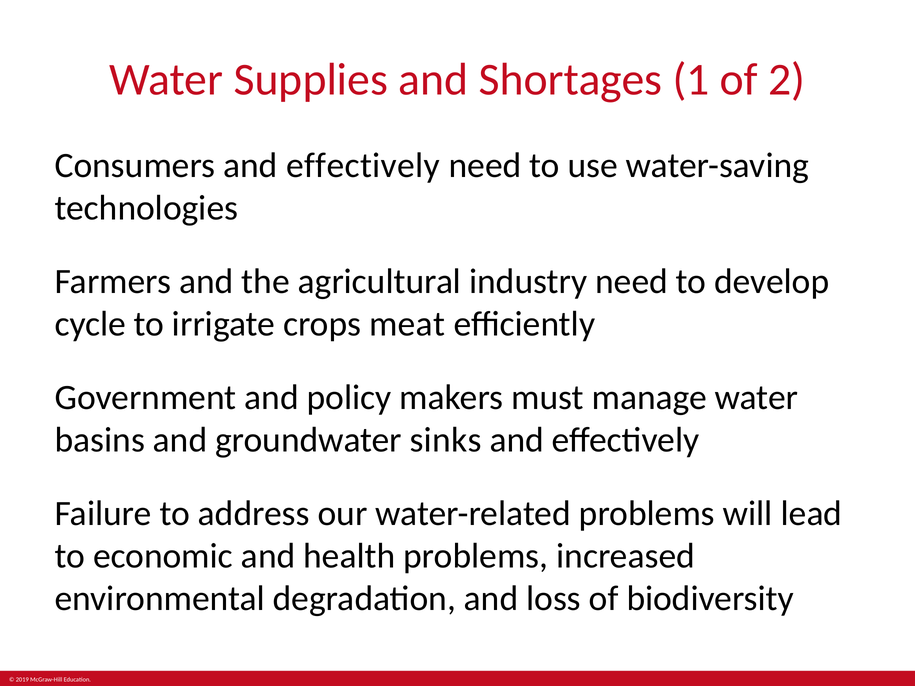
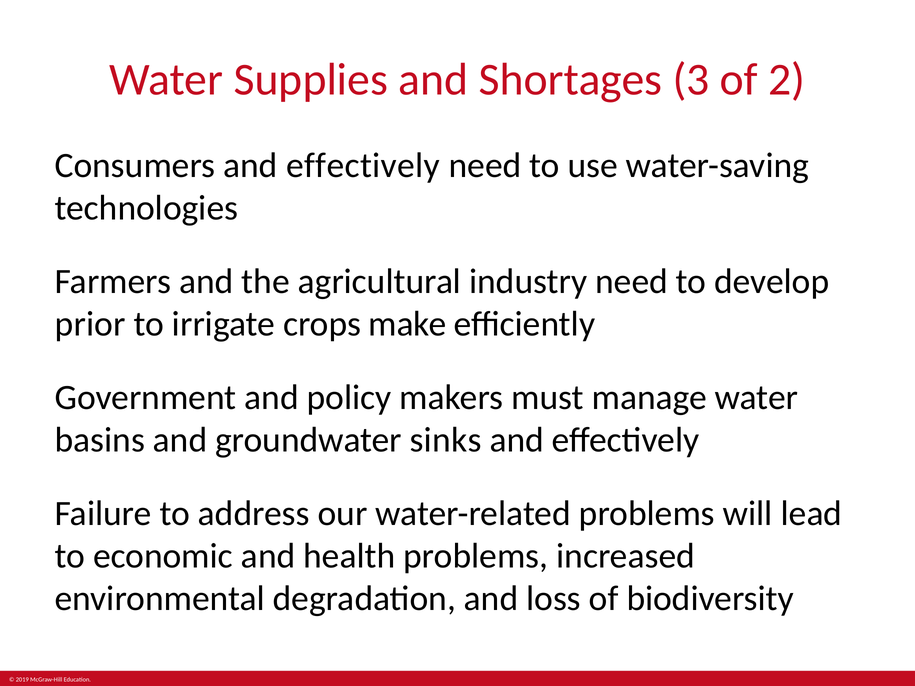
1: 1 -> 3 (691, 80)
cycle: cycle -> prior (90, 324)
meat: meat -> make (408, 324)
